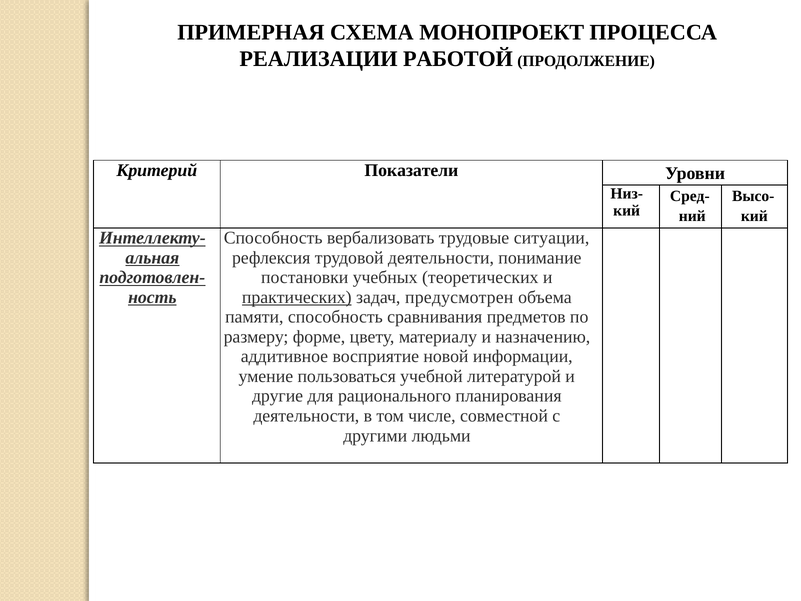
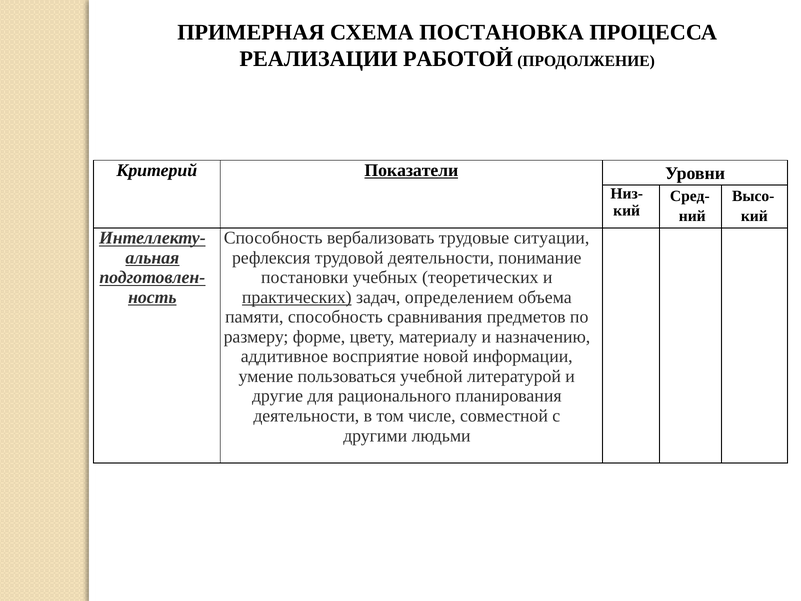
МОНОПРОЕКТ: МОНОПРОЕКТ -> ПОСТАНОВКА (502, 32)
Показатели underline: none -> present (411, 170)
предусмотрен: предусмотрен -> определением (459, 297)
